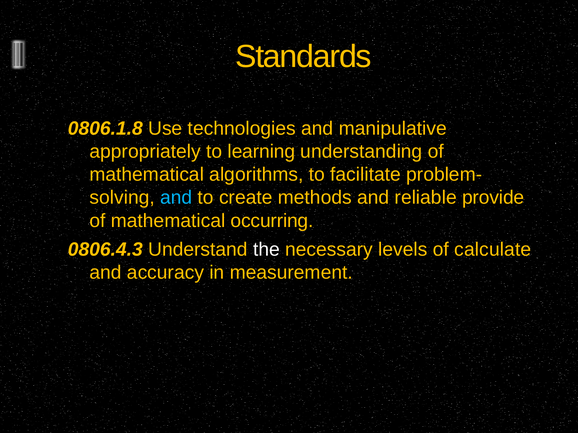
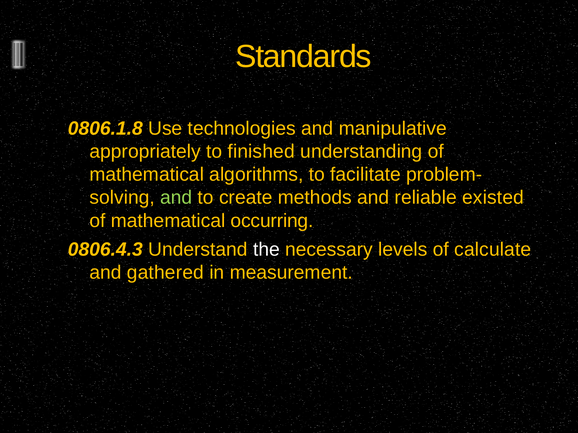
learning: learning -> finished (261, 152)
and colour: light blue -> light green (176, 198)
provide: provide -> existed (493, 198)
accuracy: accuracy -> gathered (165, 273)
